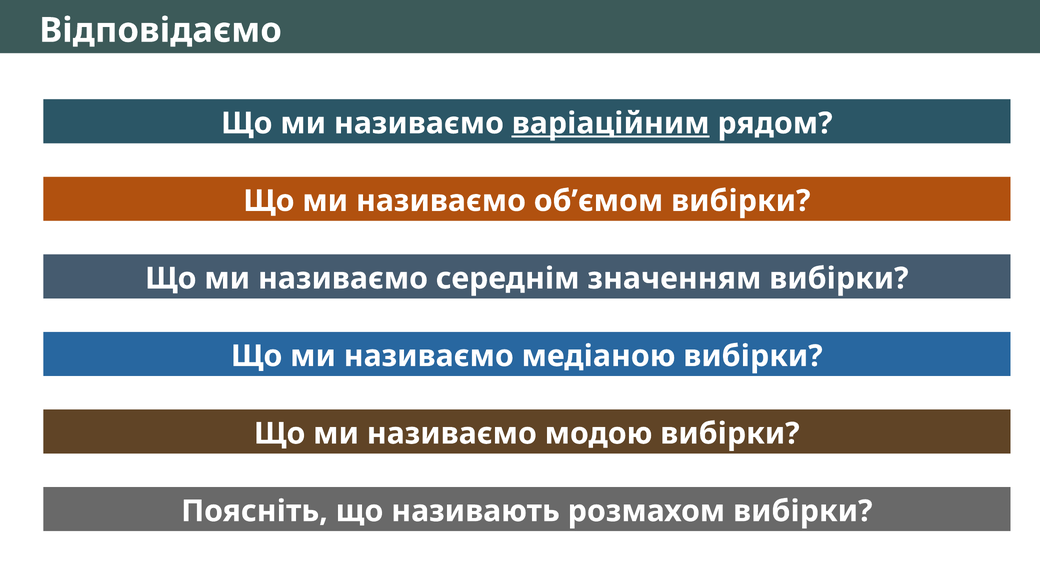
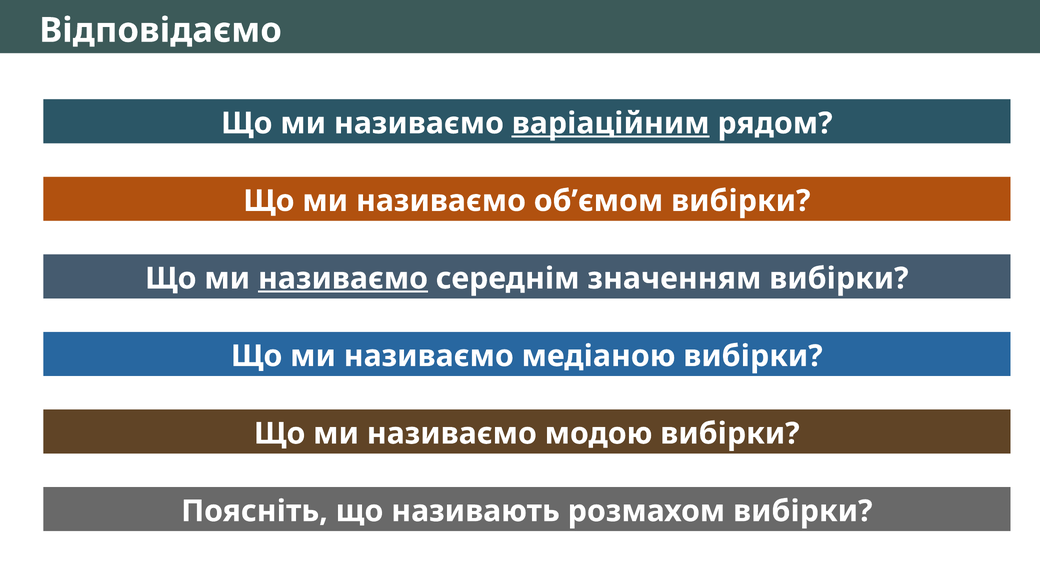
називаємо underline: none -> present (343, 278)
